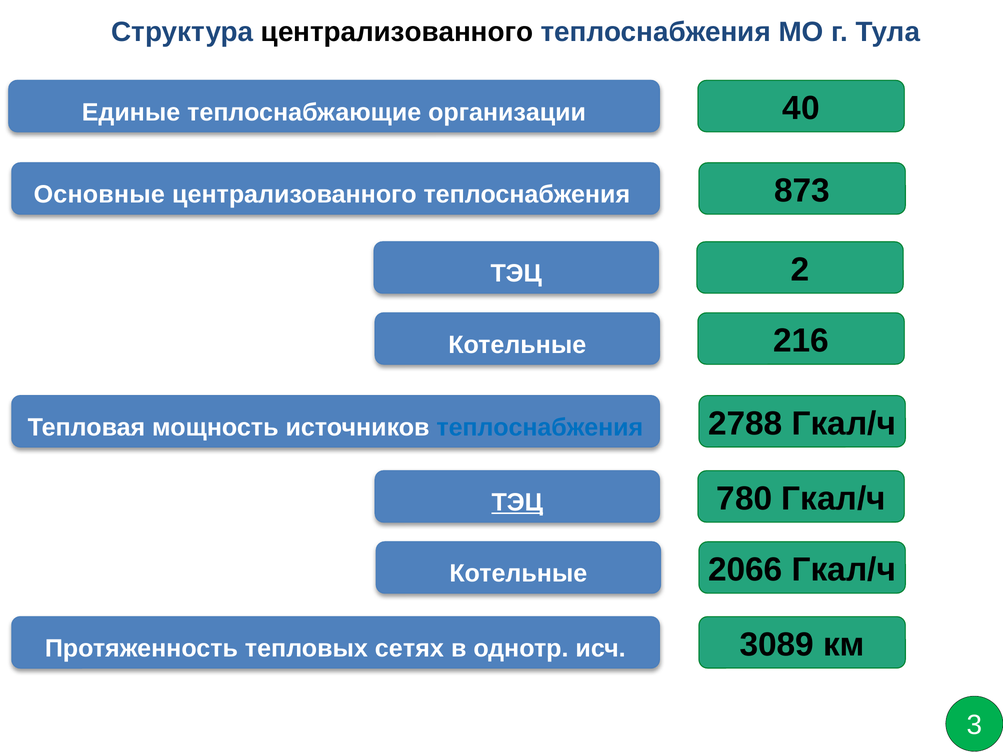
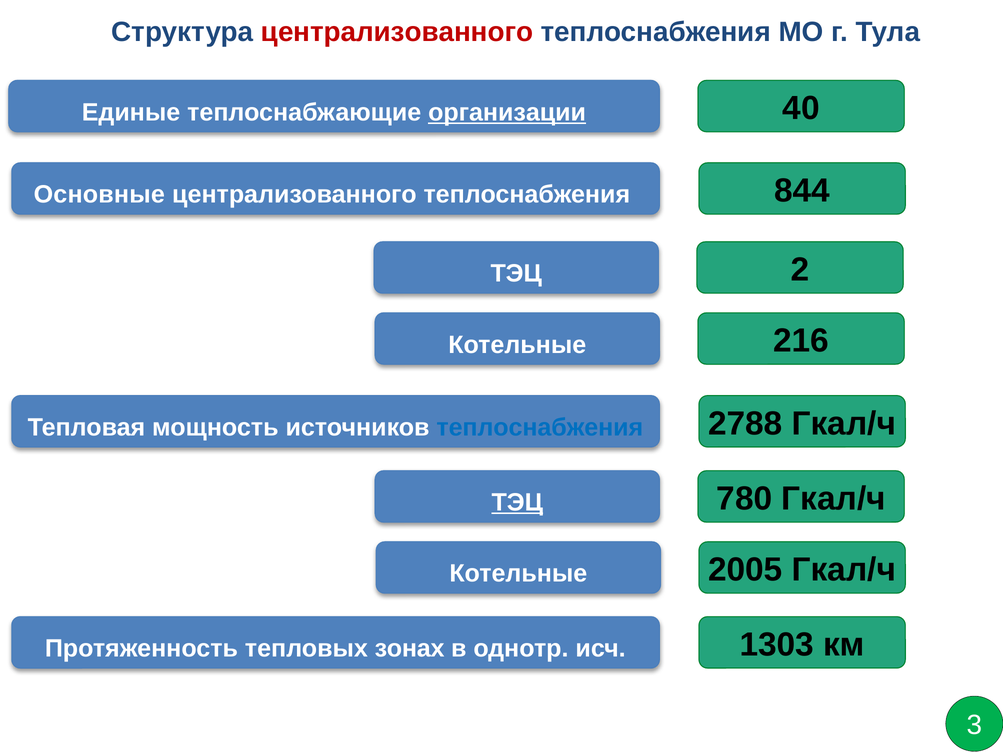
централизованного colour: black -> red (397, 32)
организации underline: none -> present (507, 112)
873: 873 -> 844 (802, 191)
2066: 2066 -> 2005 (745, 570)
сетях: сетях -> зонах (410, 649)
3089: 3089 -> 1303 (777, 645)
